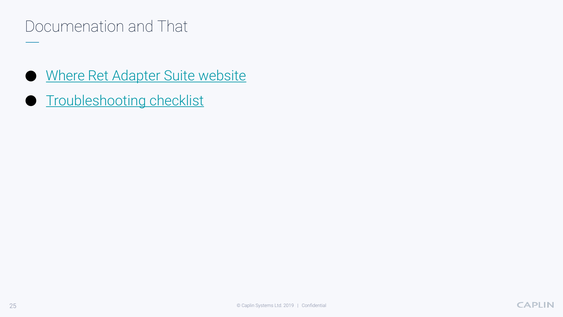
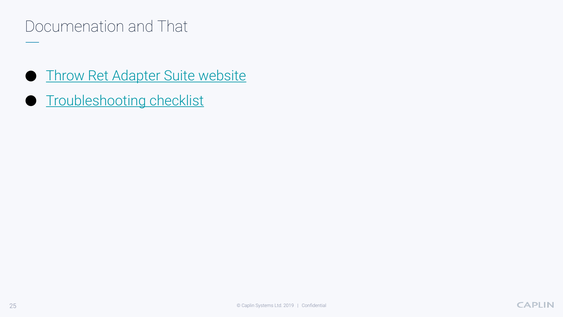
Where: Where -> Throw (65, 76)
